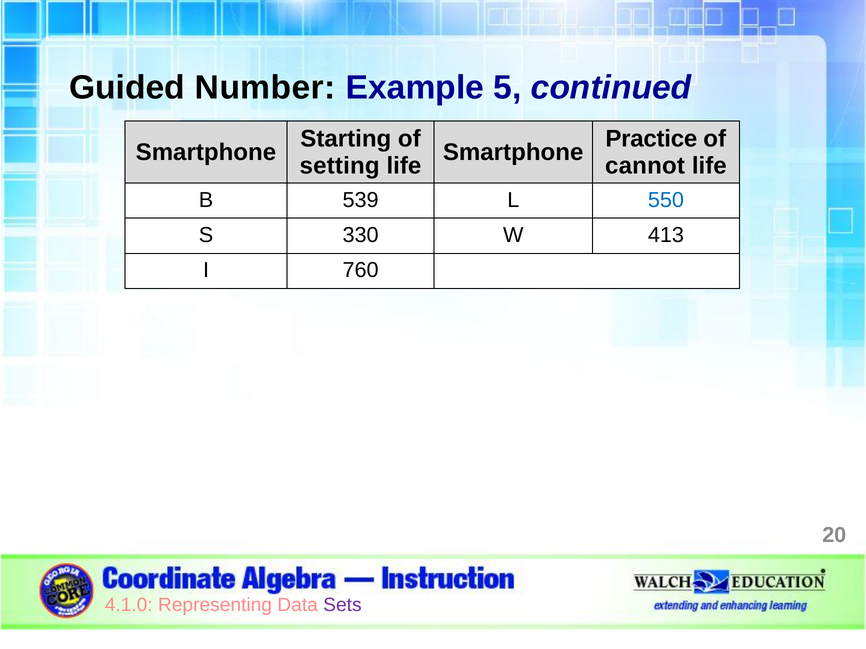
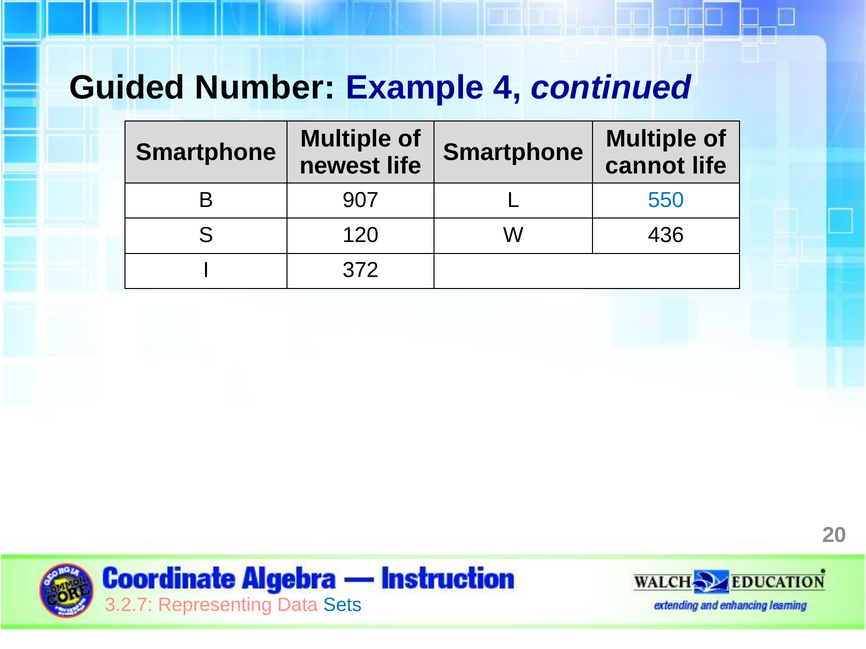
5: 5 -> 4 (507, 88)
Starting: Starting -> Multiple (346, 139)
Practice: Practice -> Multiple (651, 139)
setting: setting -> newest (340, 166)
539: 539 -> 907 (361, 200)
330: 330 -> 120 (361, 235)
413: 413 -> 436 (666, 235)
760: 760 -> 372 (361, 270)
4.1.0: 4.1.0 -> 3.2.7 (129, 605)
Sets colour: purple -> blue (342, 605)
